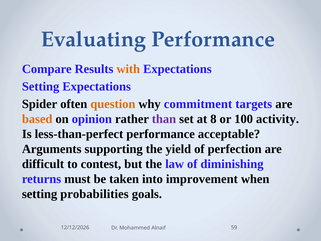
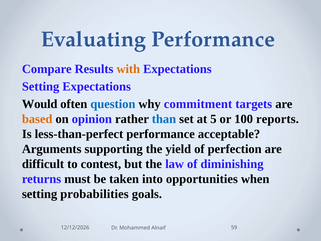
Spider: Spider -> Would (40, 104)
question colour: orange -> blue (113, 104)
than colour: purple -> blue (164, 119)
8: 8 -> 5 (213, 119)
activity: activity -> reports (277, 119)
improvement: improvement -> opportunities (202, 179)
